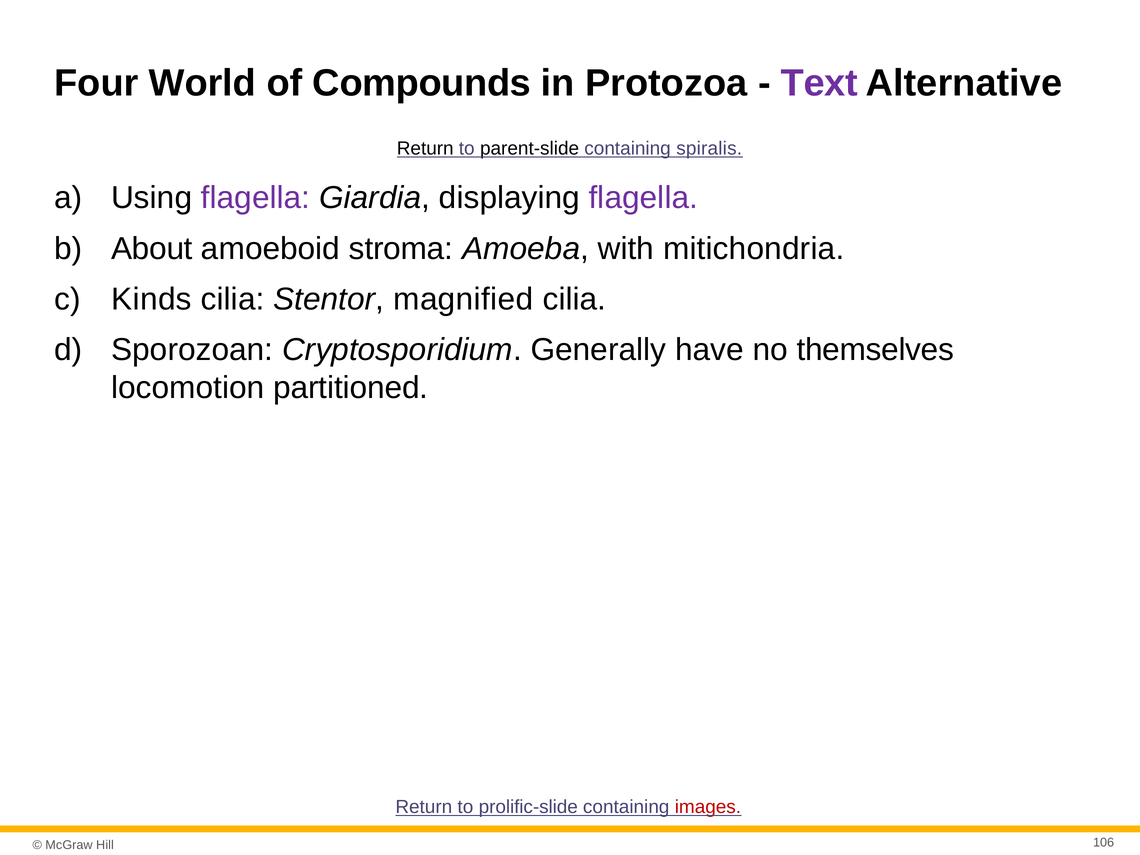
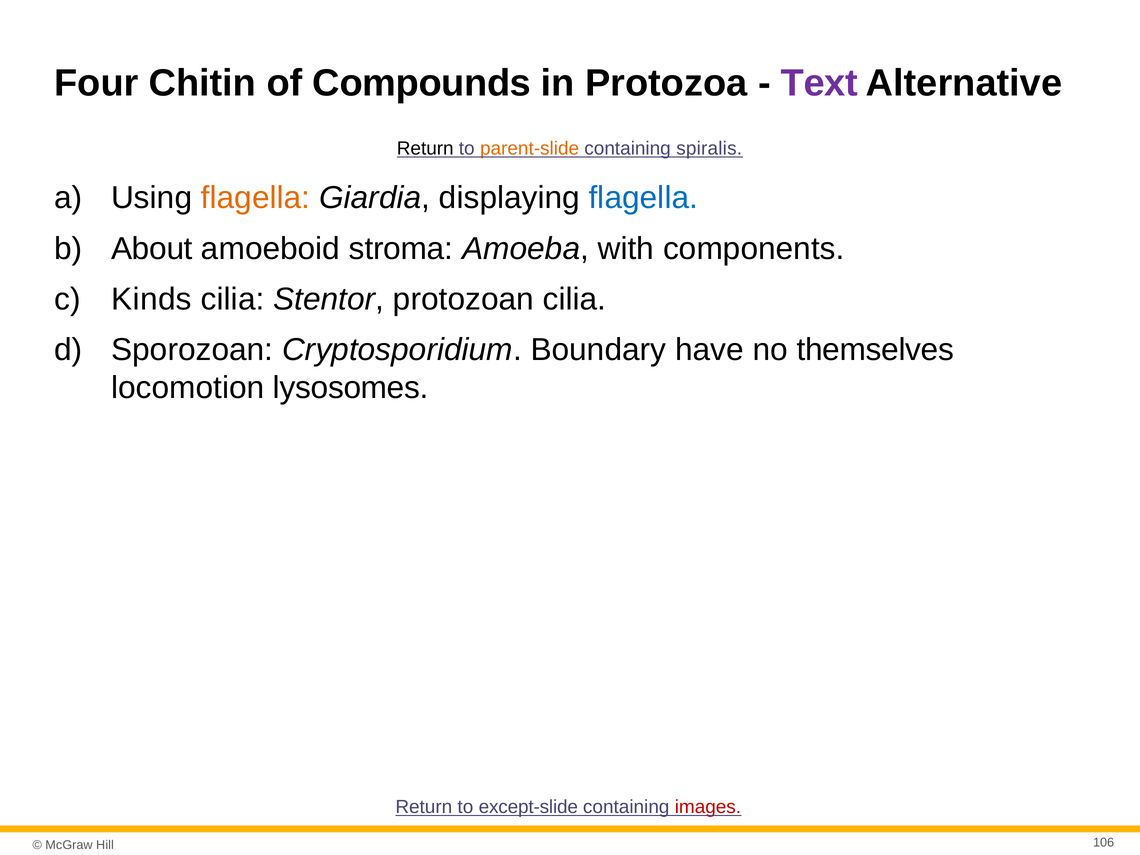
World: World -> Chitin (202, 83)
parent-slide colour: black -> orange (530, 148)
flagella colour: purple -> orange (256, 198)
flagella colour: purple -> blue (643, 198)
mitichondria: mitichondria -> components (754, 249)
magnified: magnified -> protozoan (463, 299)
Generally: Generally -> Boundary (598, 350)
partitioned: partitioned -> lysosomes (351, 388)
prolific-slide: prolific-slide -> except-slide (528, 807)
